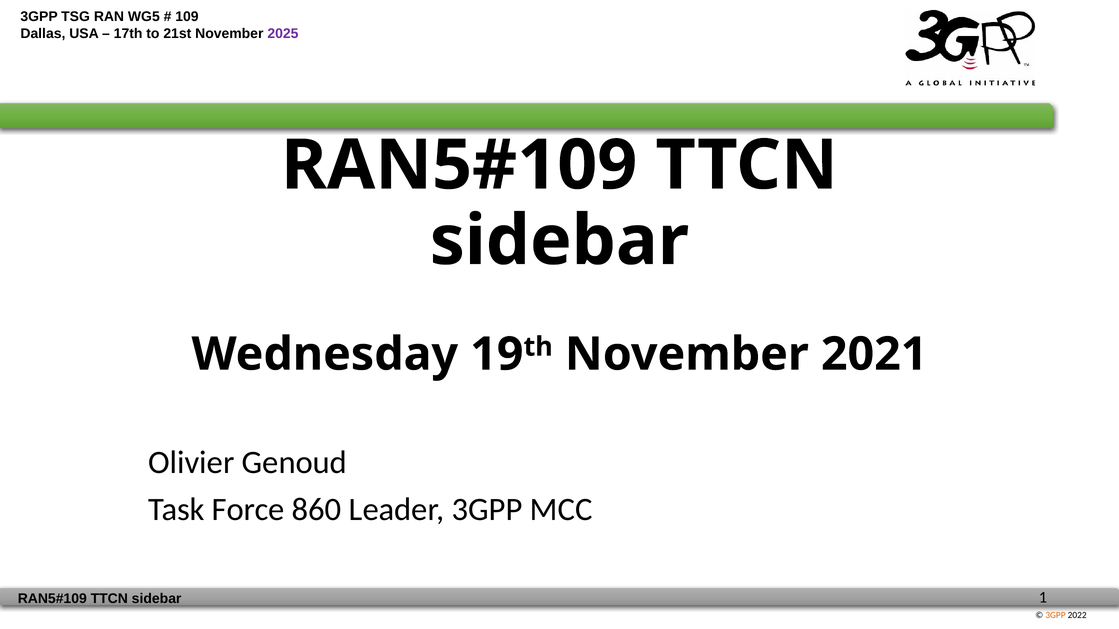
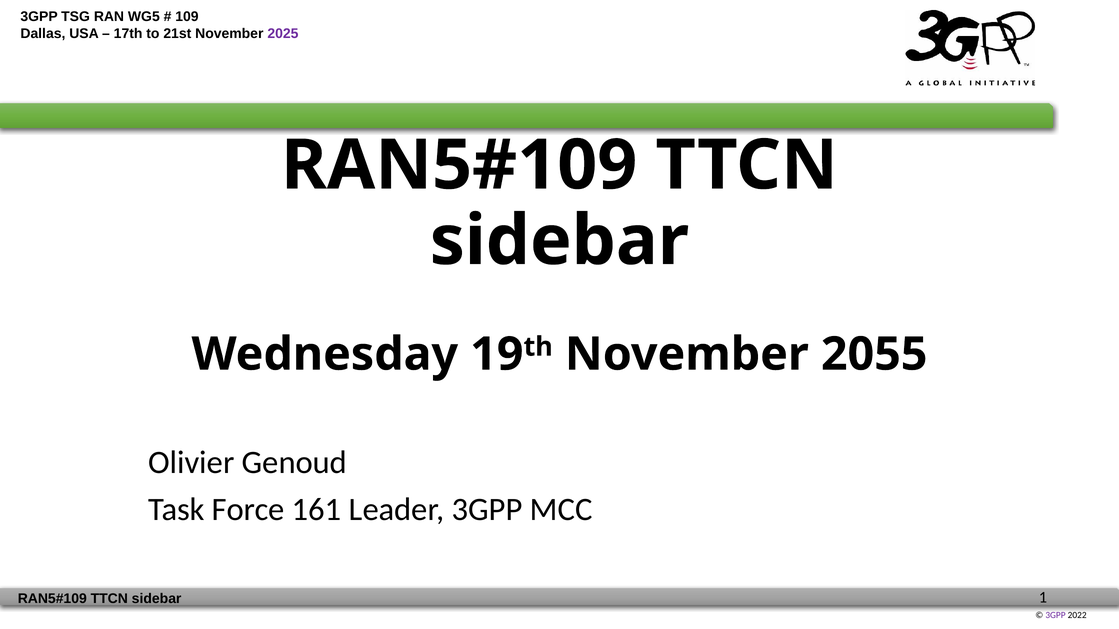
2021: 2021 -> 2055 (874, 355)
860: 860 -> 161 (317, 510)
3GPP colour: orange -> purple (1055, 615)
